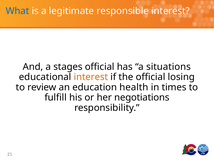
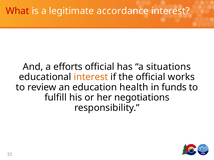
What colour: blue -> red (17, 11)
responsible: responsible -> accordance (123, 11)
stages: stages -> efforts (68, 67)
losing: losing -> works (181, 77)
times: times -> funds (174, 88)
